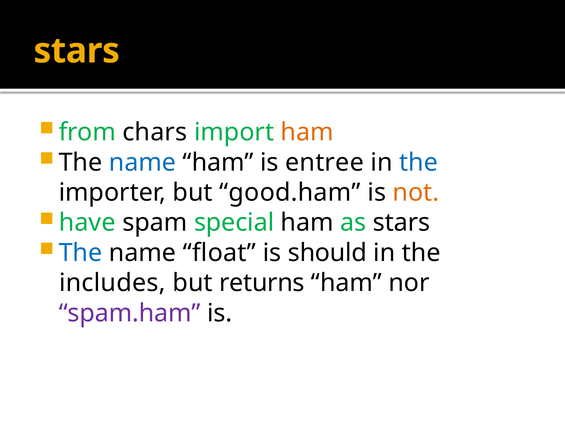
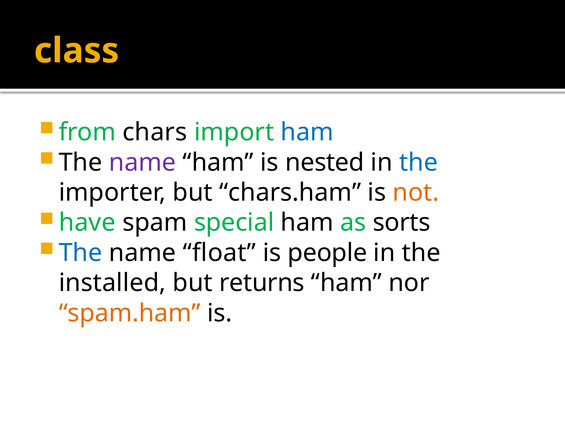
stars: stars -> class (77, 51)
ham colour: orange -> blue (307, 132)
name colour: blue -> purple (142, 162)
entree: entree -> nested (325, 162)
good.ham: good.ham -> chars.ham (290, 192)
as stars: stars -> sorts (402, 223)
should: should -> people (327, 253)
includes: includes -> installed (112, 283)
spam.ham colour: purple -> orange (130, 313)
